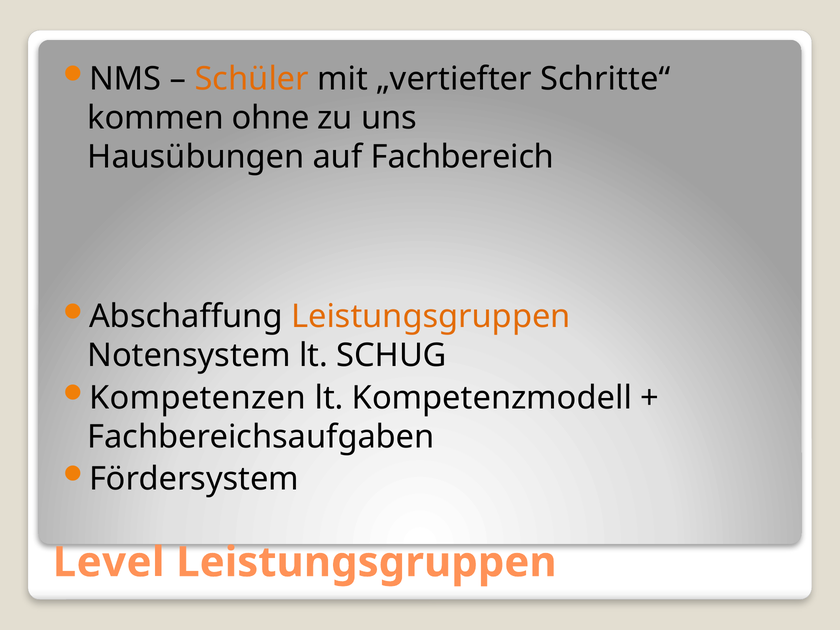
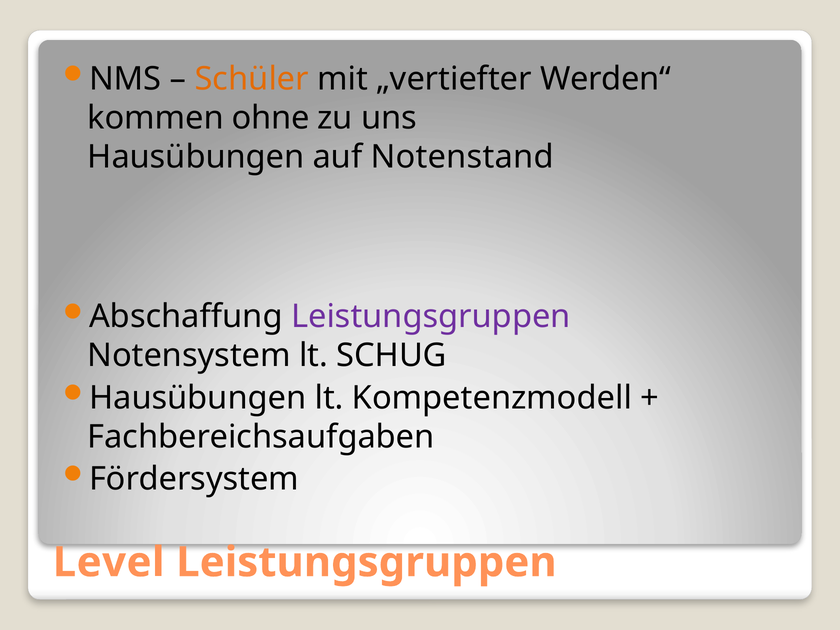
Schritte“: Schritte“ -> Werden“ (606, 79)
Fachbereich: Fachbereich -> Notenstand (462, 157)
Leistungsgruppen colour: orange -> purple (431, 317)
Kompetenzen: Kompetenzen -> Hausübungen (198, 398)
